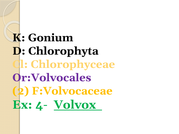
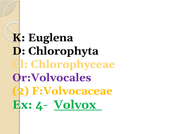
Gonium: Gonium -> Euglena (51, 38)
